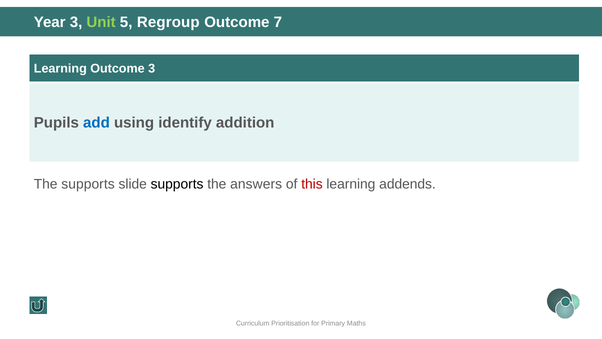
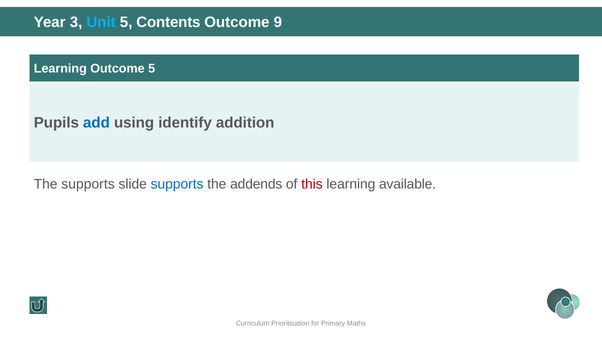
Unit colour: light green -> light blue (101, 22)
Regroup: Regroup -> Contents (168, 22)
7: 7 -> 9 (278, 22)
Outcome 3: 3 -> 5 (152, 69)
supports colour: black -> blue (177, 184)
answers: answers -> addends (256, 184)
addends: addends -> available (408, 184)
